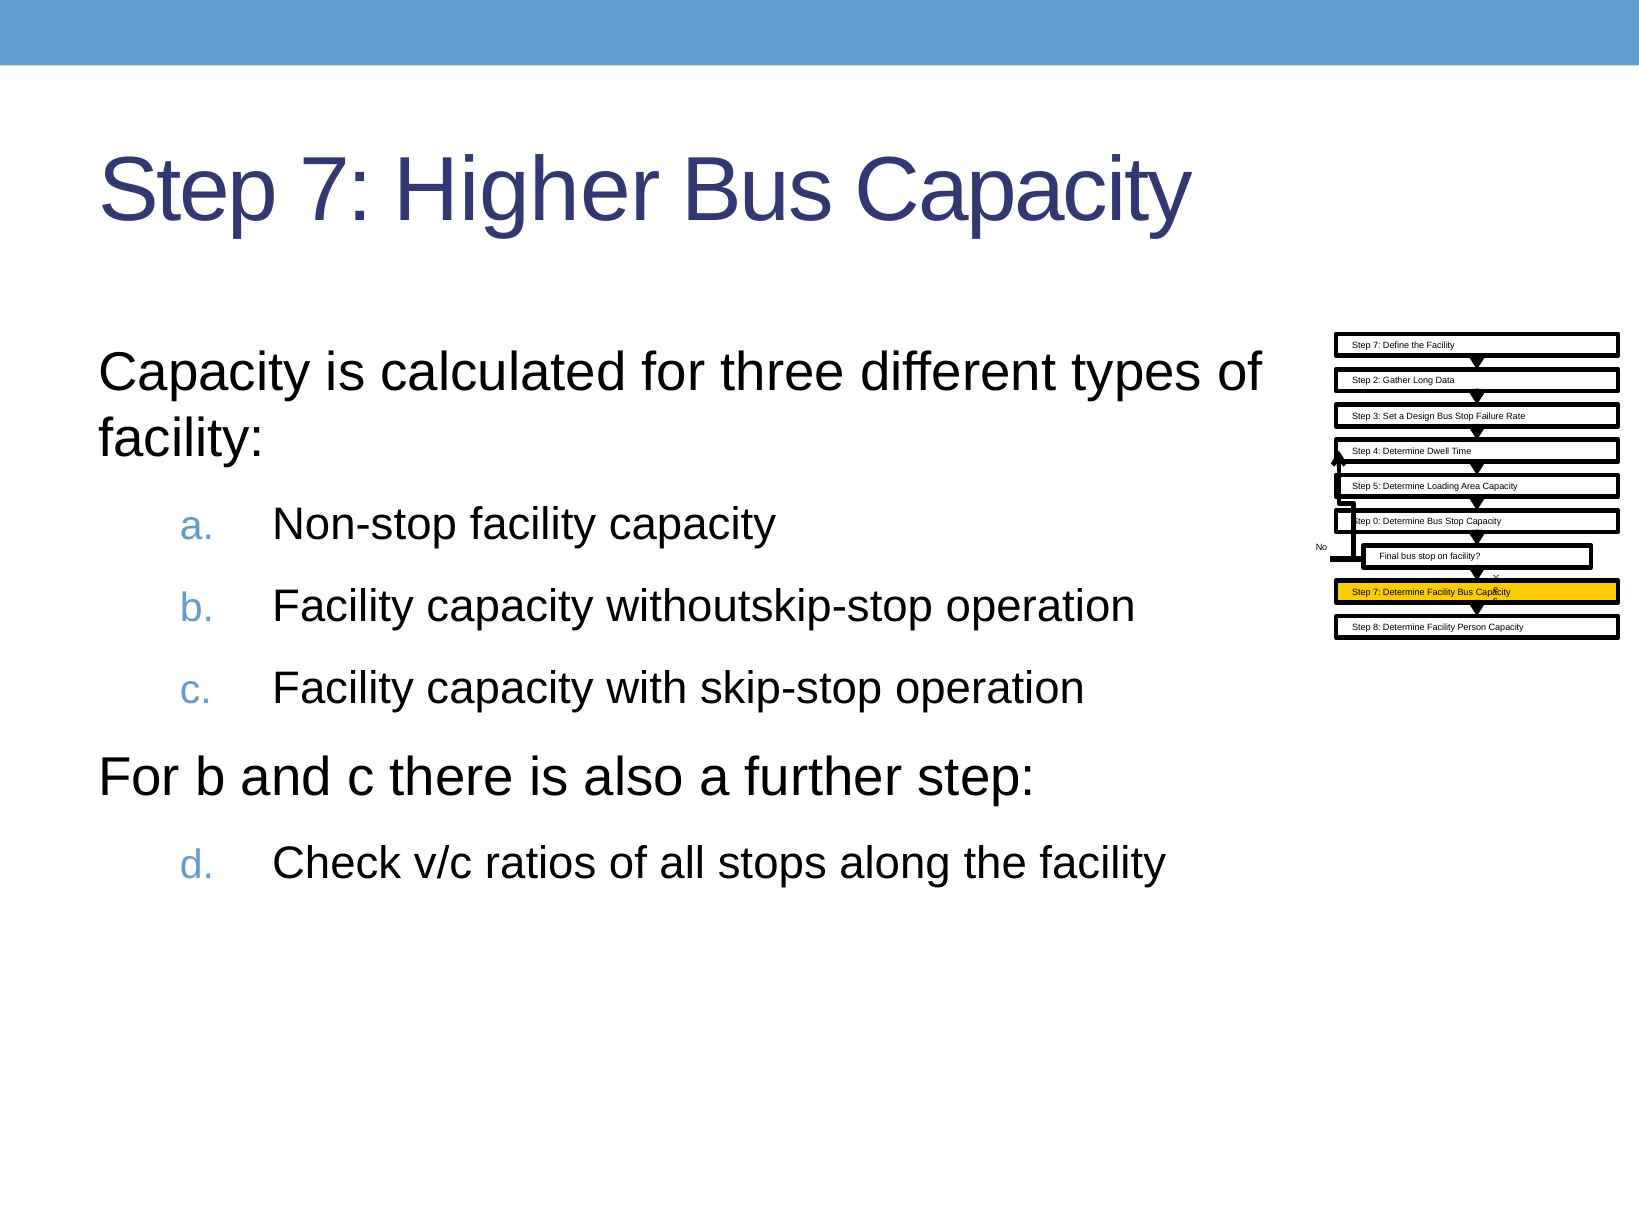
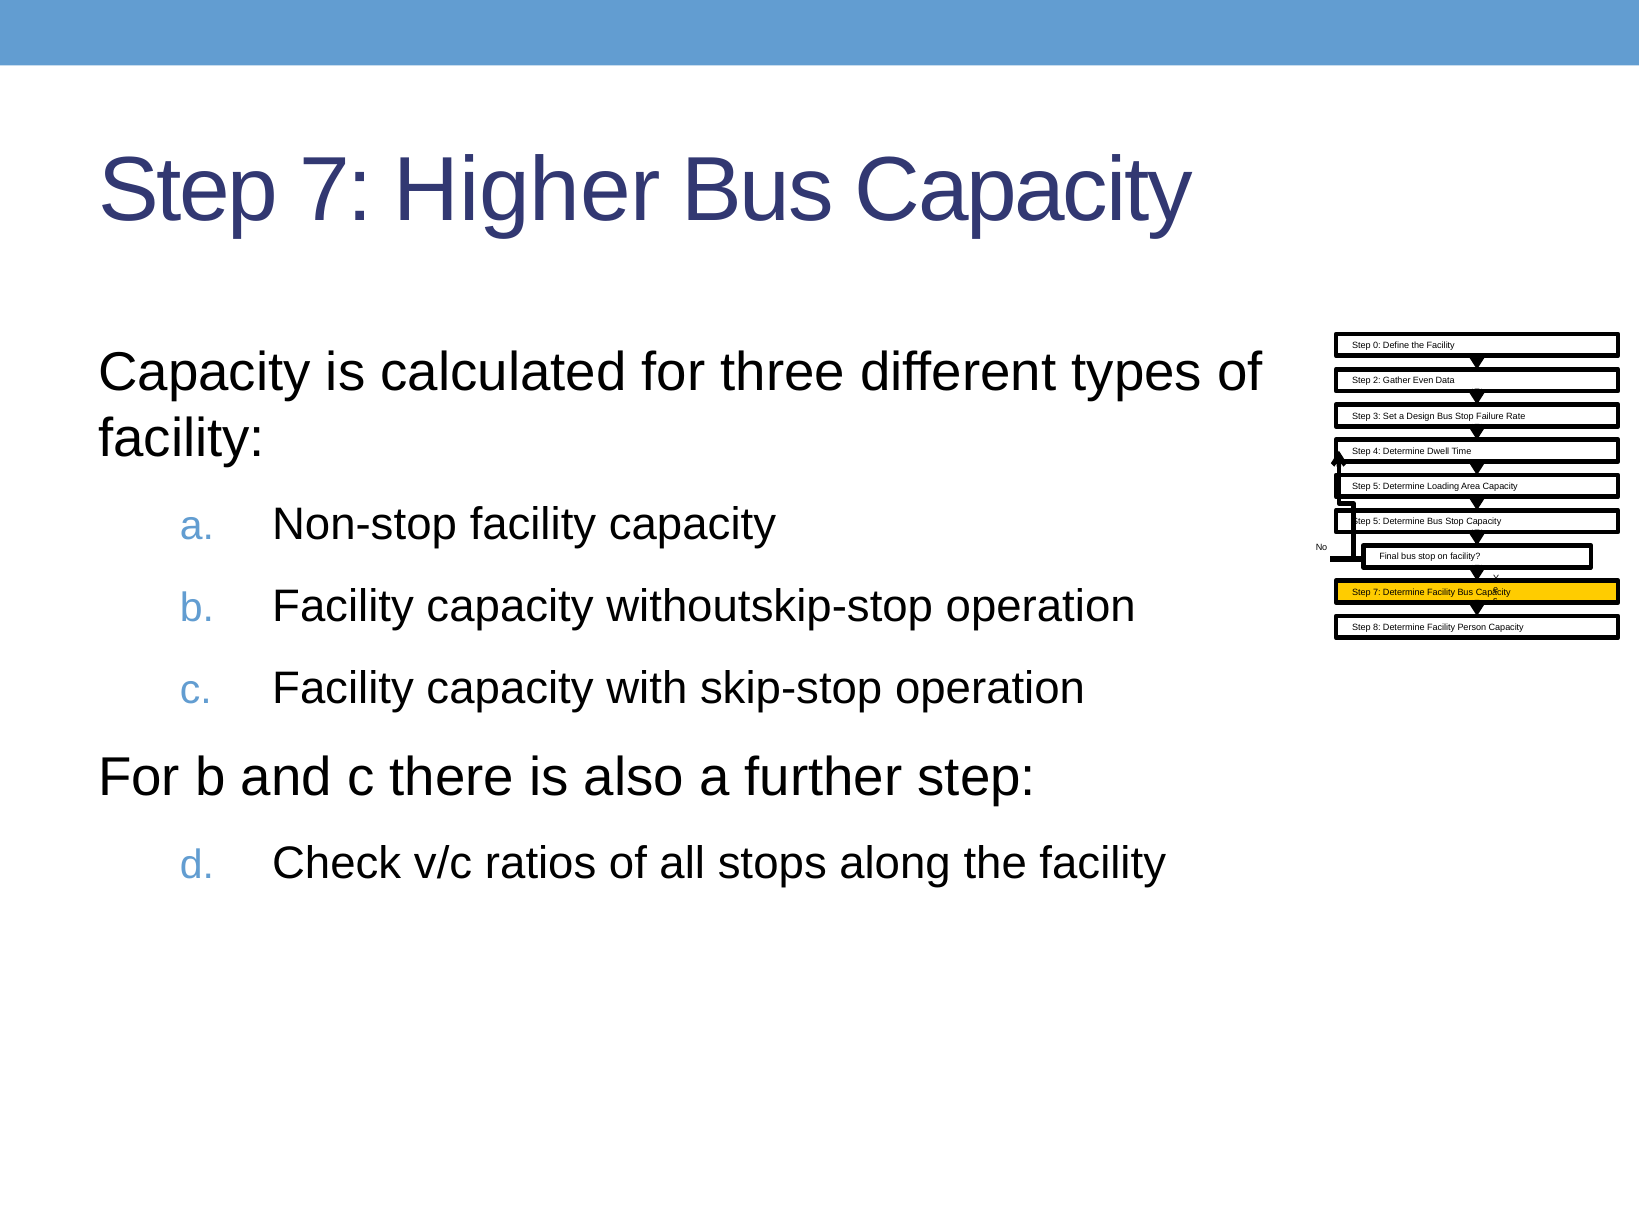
7: 7 -> 0 (1377, 346)
Long: Long -> Even (1423, 381)
0: 0 -> 5 (1377, 522)
